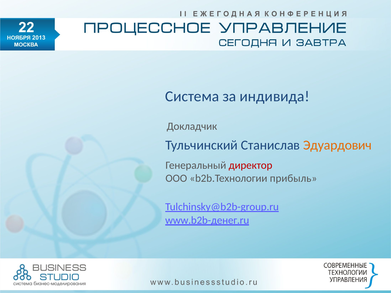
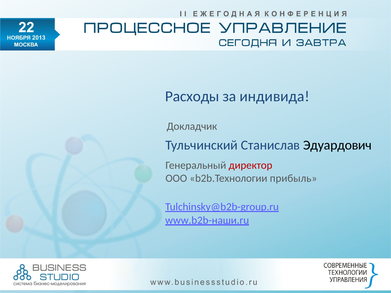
Система: Система -> Расходы (192, 96)
Эдуардович colour: orange -> black (337, 145)
www.b2b-денег.ru: www.b2b-денег.ru -> www.b2b-наши.ru (207, 220)
